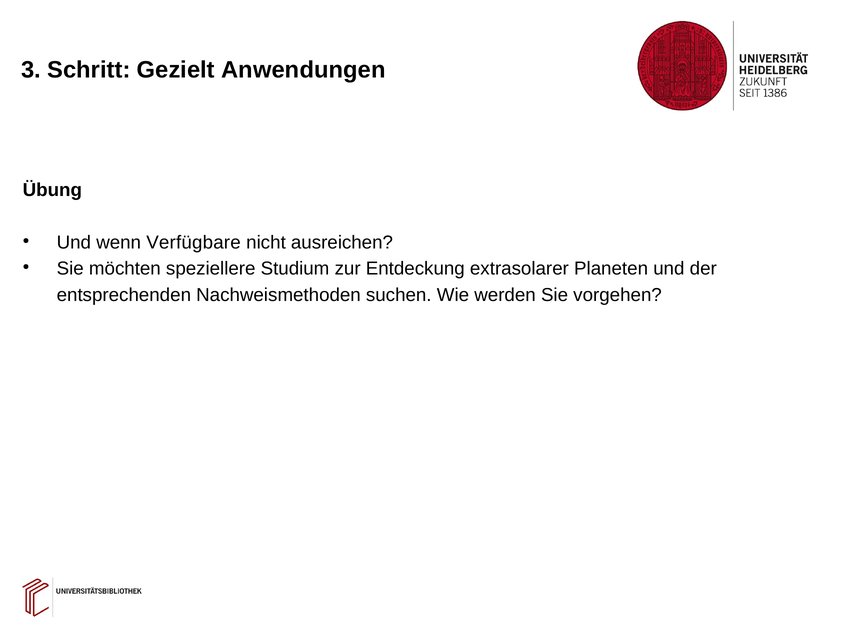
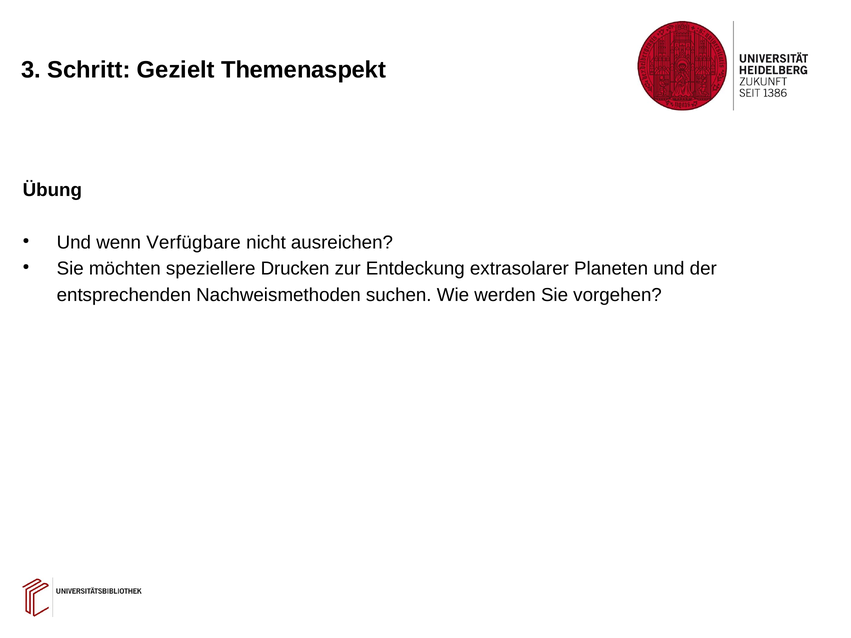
Anwendungen: Anwendungen -> Themenaspekt (304, 70)
Studium: Studium -> Drucken (295, 269)
